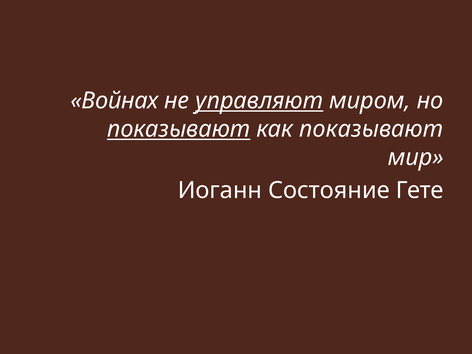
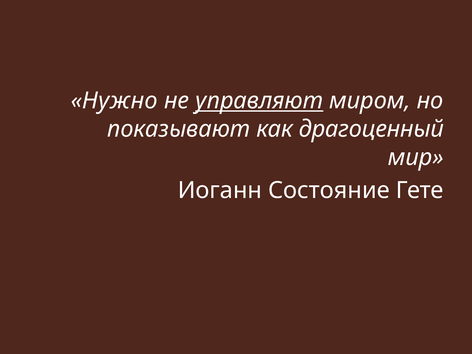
Войнах: Войнах -> Нужно (114, 101)
показывают underline: present -> none (179, 129)
как показывают: показывают -> драгоценный (371, 129)
